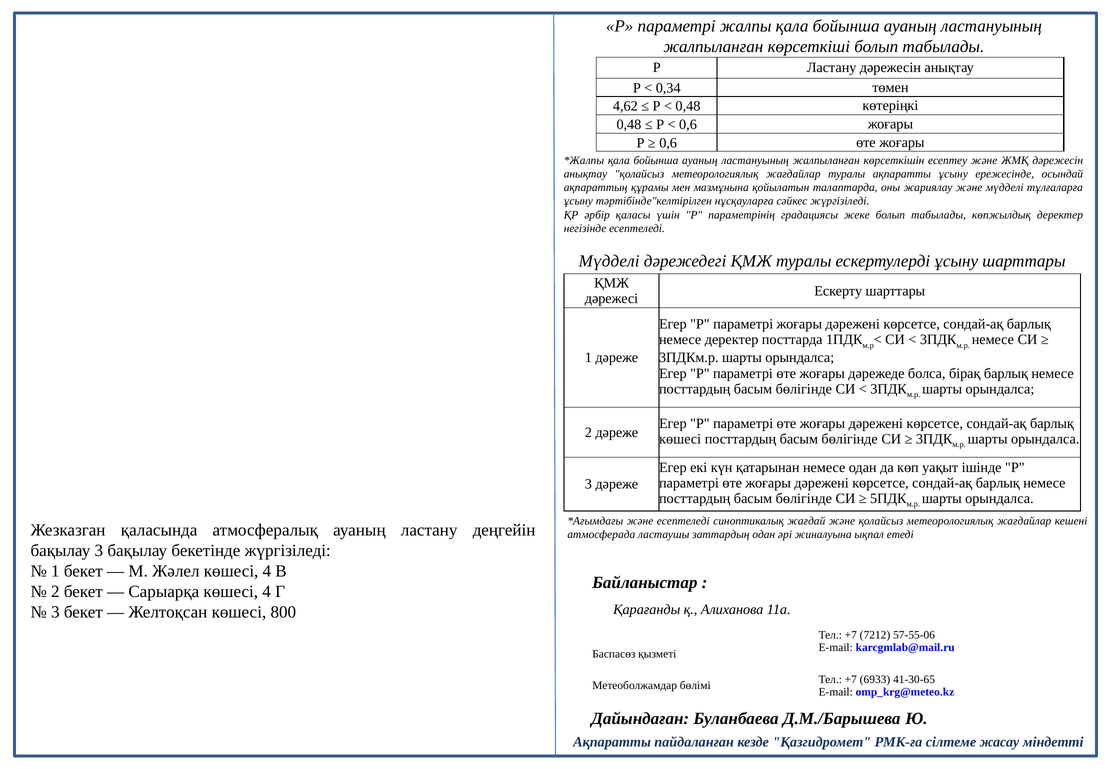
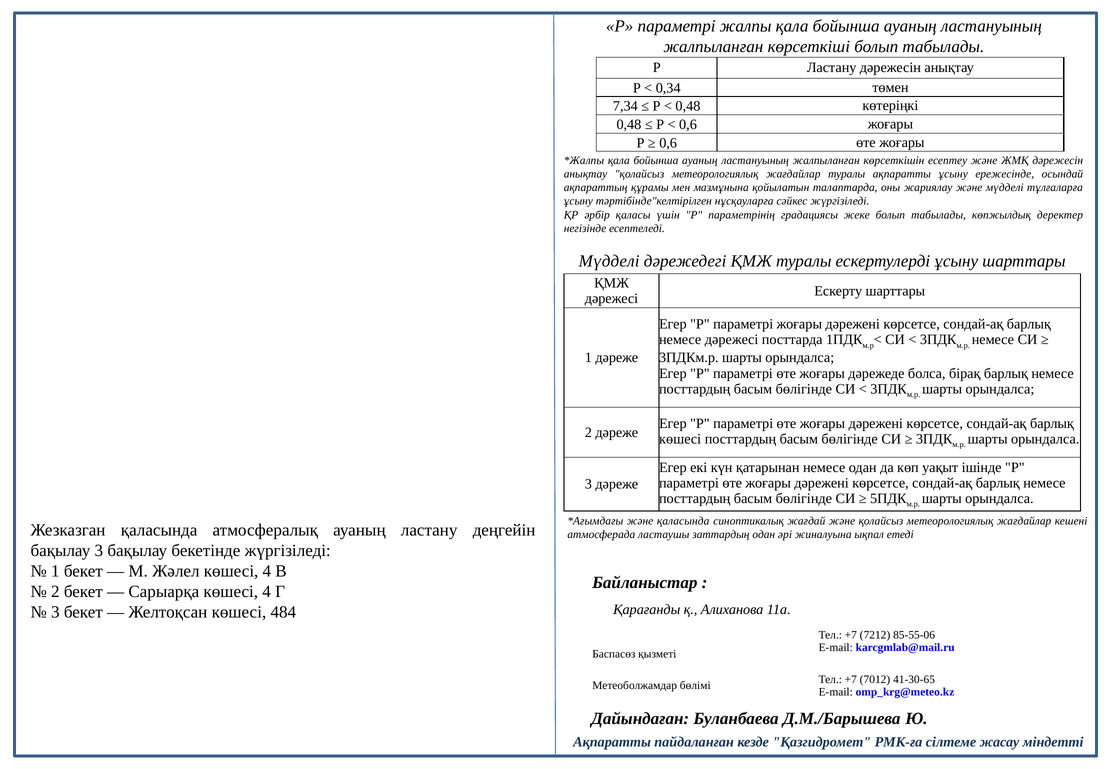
4,62: 4,62 -> 7,34 (625, 106)
немесе деректер: деректер -> дәрежесі (732, 340)
және есептеледі: есептеледі -> қаласында (683, 521)
800: 800 -> 484 (283, 612)
57-55-06: 57-55-06 -> 85-55-06 (914, 635)
6933: 6933 -> 7012 (875, 679)
